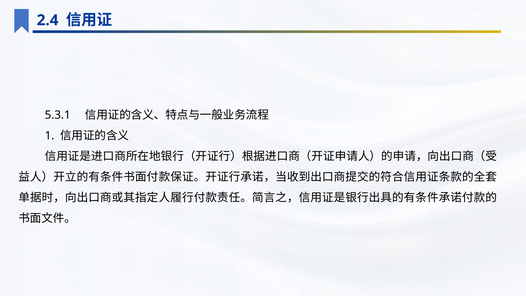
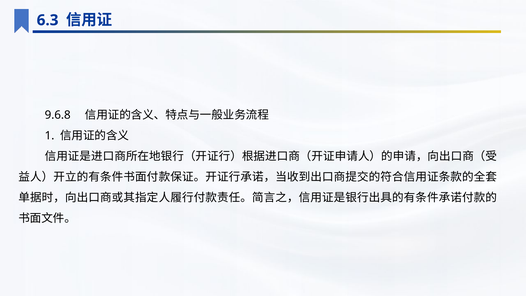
2.4: 2.4 -> 6.3 (48, 20)
5.3.1: 5.3.1 -> 9.6.8 (58, 115)
